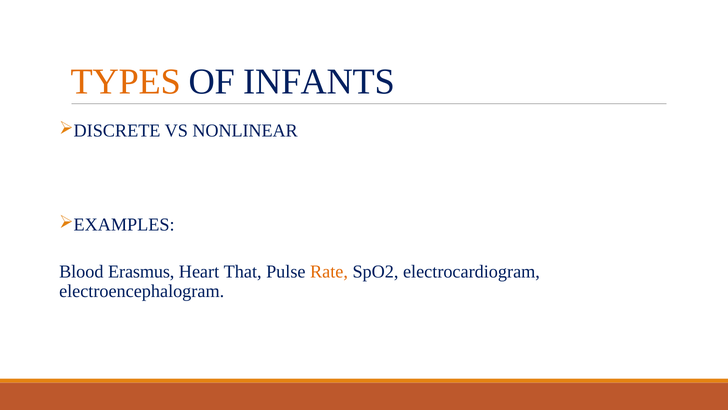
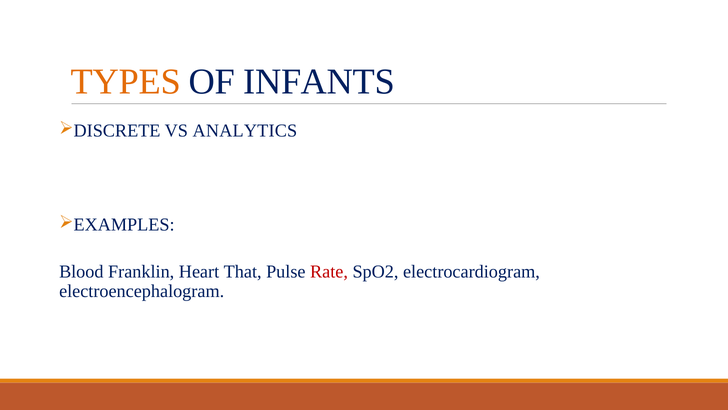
NONLINEAR: NONLINEAR -> ANALYTICS (245, 131)
Erasmus: Erasmus -> Franklin (141, 271)
Rate colour: orange -> red (329, 271)
